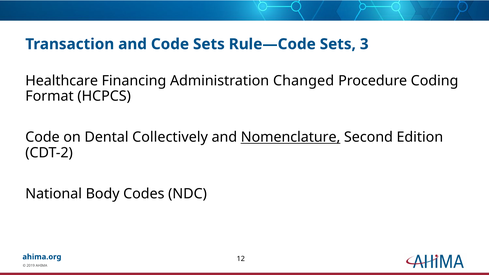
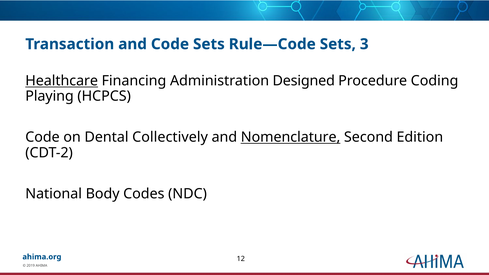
Healthcare underline: none -> present (62, 81)
Changed: Changed -> Designed (304, 81)
Format: Format -> Playing (50, 96)
